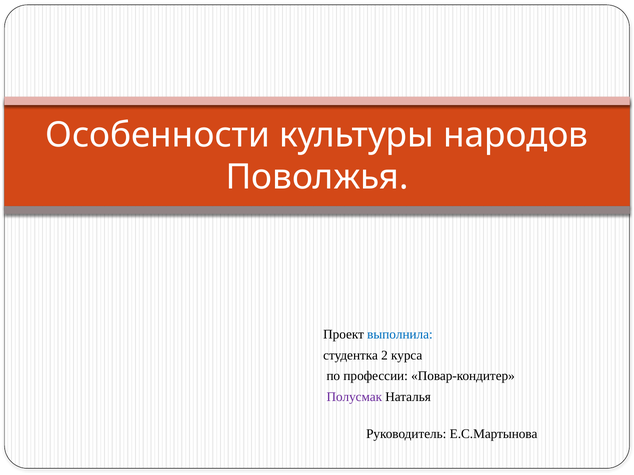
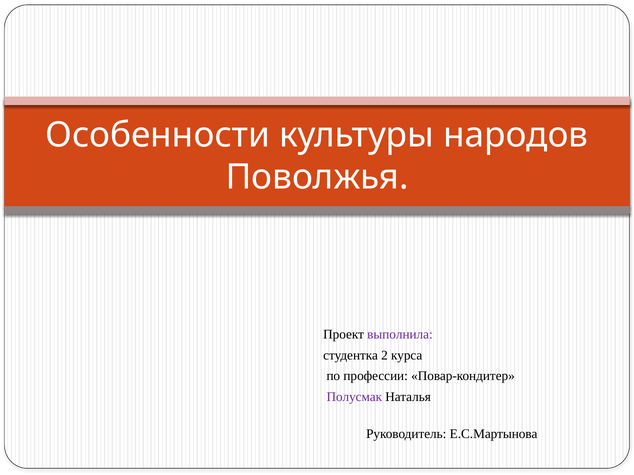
выполнила colour: blue -> purple (400, 335)
